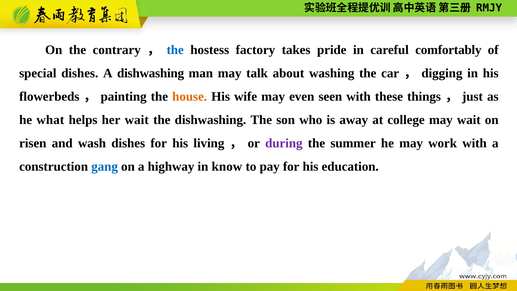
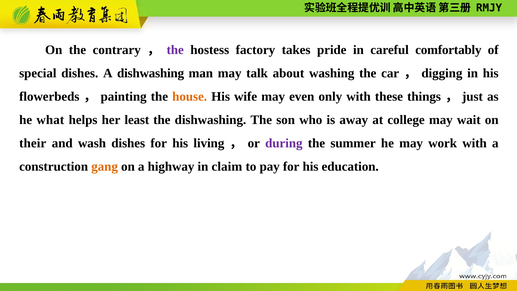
the colour: blue -> purple (175, 50)
seen: seen -> only (330, 97)
her wait: wait -> least (137, 120)
risen: risen -> their (33, 143)
gang colour: blue -> orange (105, 166)
know: know -> claim (227, 166)
